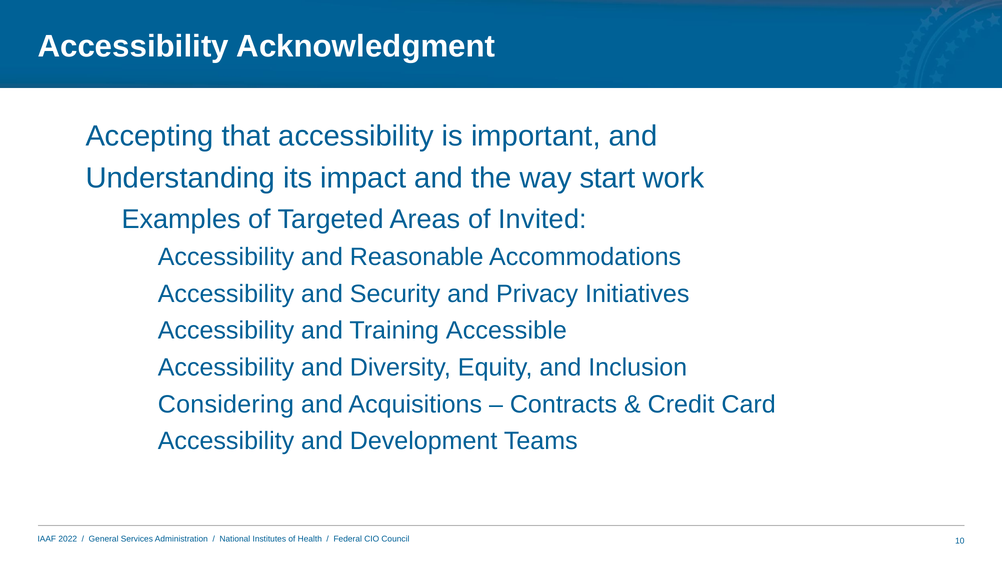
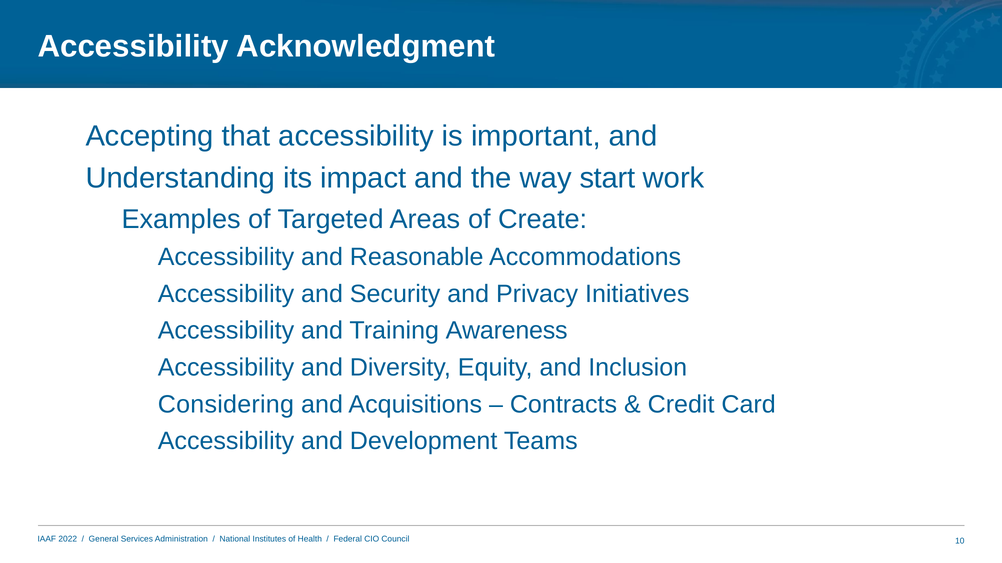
Invited: Invited -> Create (543, 219)
Accessible: Accessible -> Awareness (507, 331)
